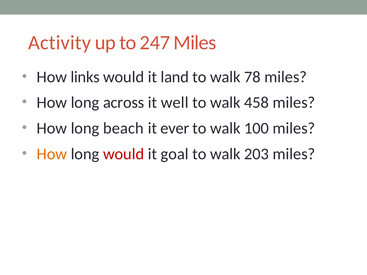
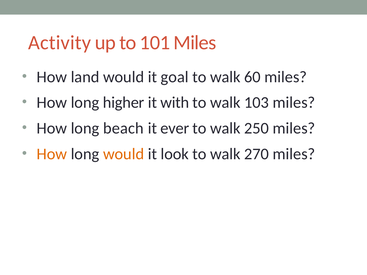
247: 247 -> 101 (155, 43)
links: links -> land (85, 77)
land: land -> goal (175, 77)
78: 78 -> 60 (252, 77)
across: across -> higher (124, 103)
well: well -> with (175, 103)
458: 458 -> 103 (257, 103)
100: 100 -> 250 (257, 128)
would colour: red -> orange (124, 154)
goal: goal -> look (175, 154)
203: 203 -> 270 (257, 154)
